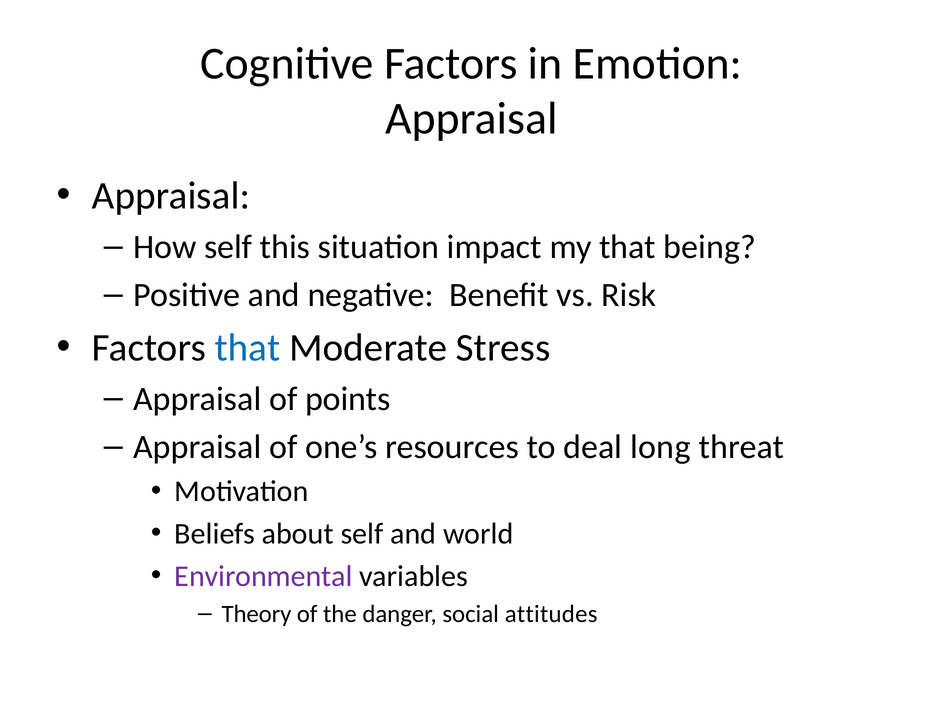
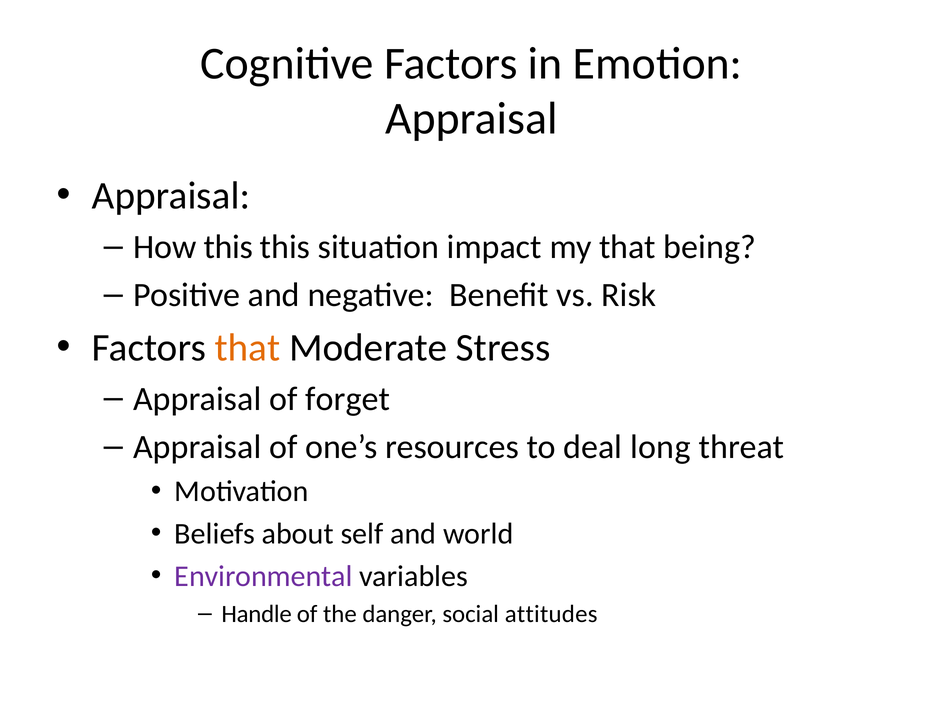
How self: self -> this (228, 247)
that colour: blue -> orange (248, 348)
points: points -> forget (348, 399)
Theory: Theory -> Handle (257, 614)
